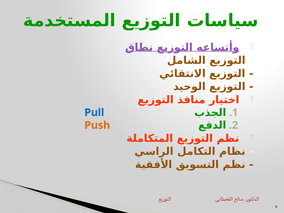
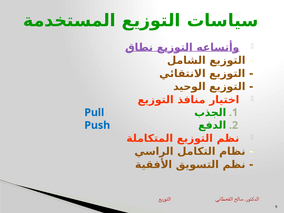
Push colour: orange -> blue (97, 125)
